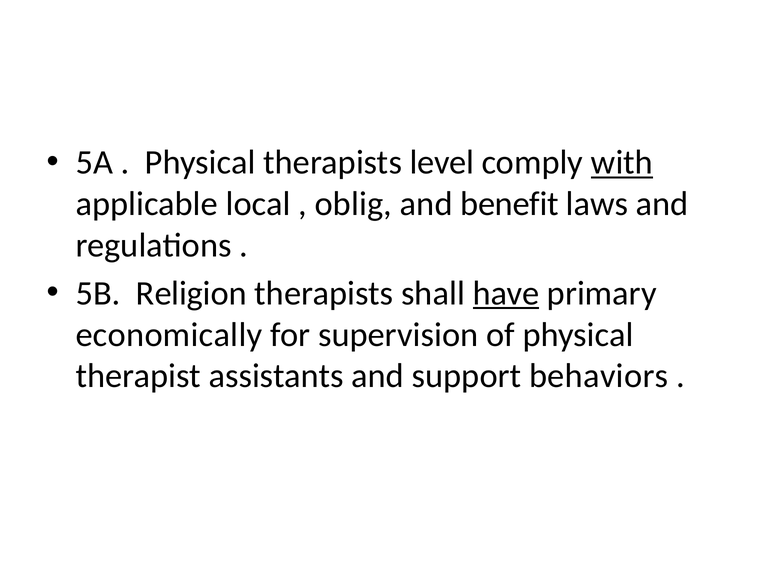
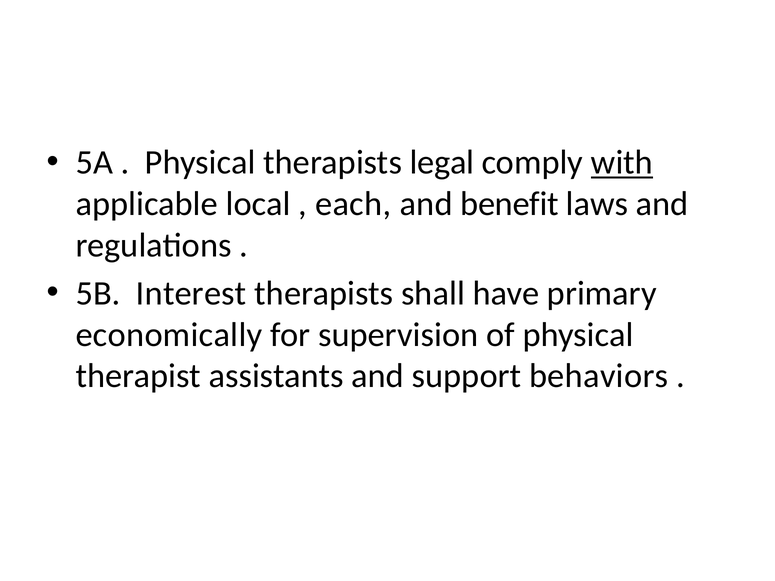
level: level -> legal (442, 163)
oblig: oblig -> each (353, 204)
Religion: Religion -> Interest (191, 294)
have underline: present -> none (506, 294)
